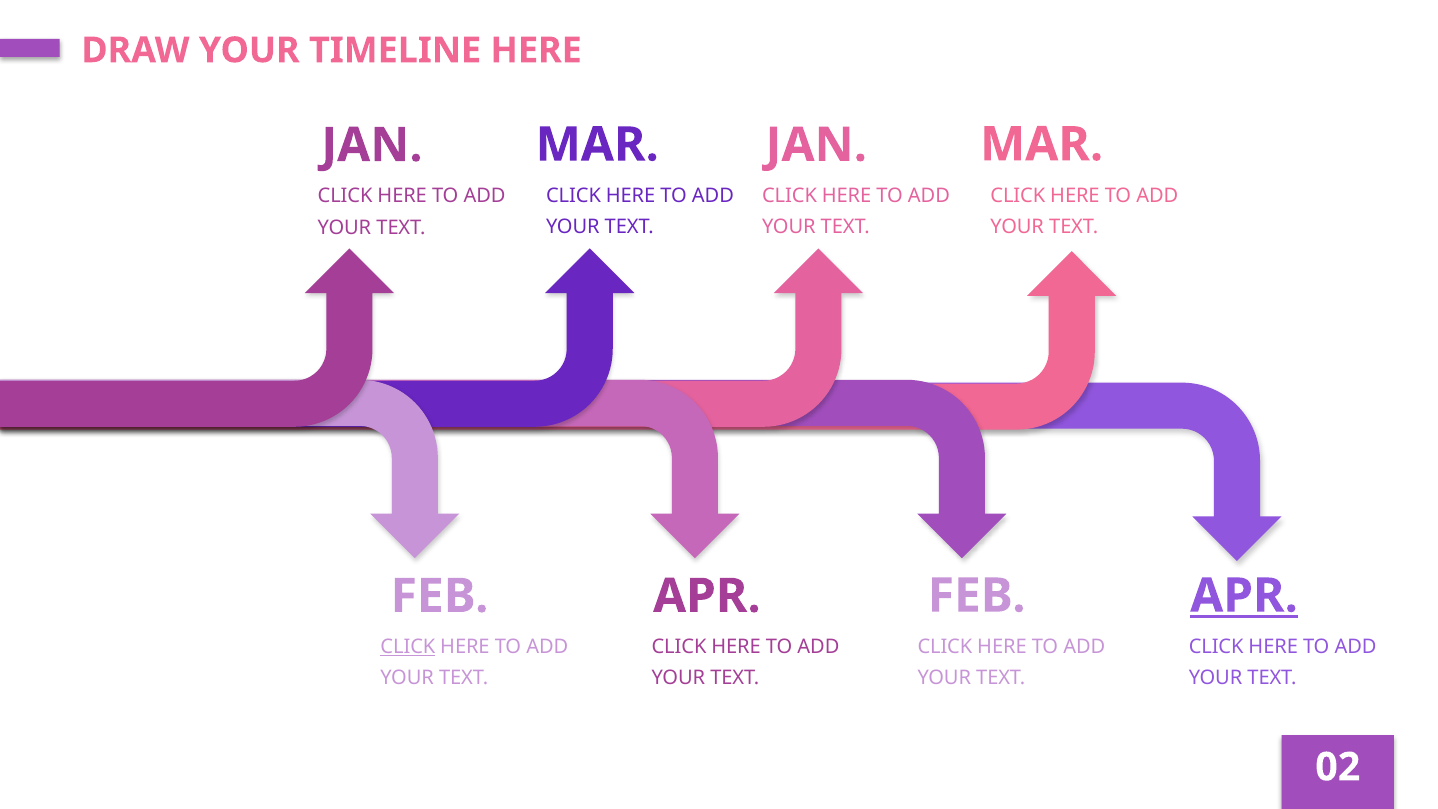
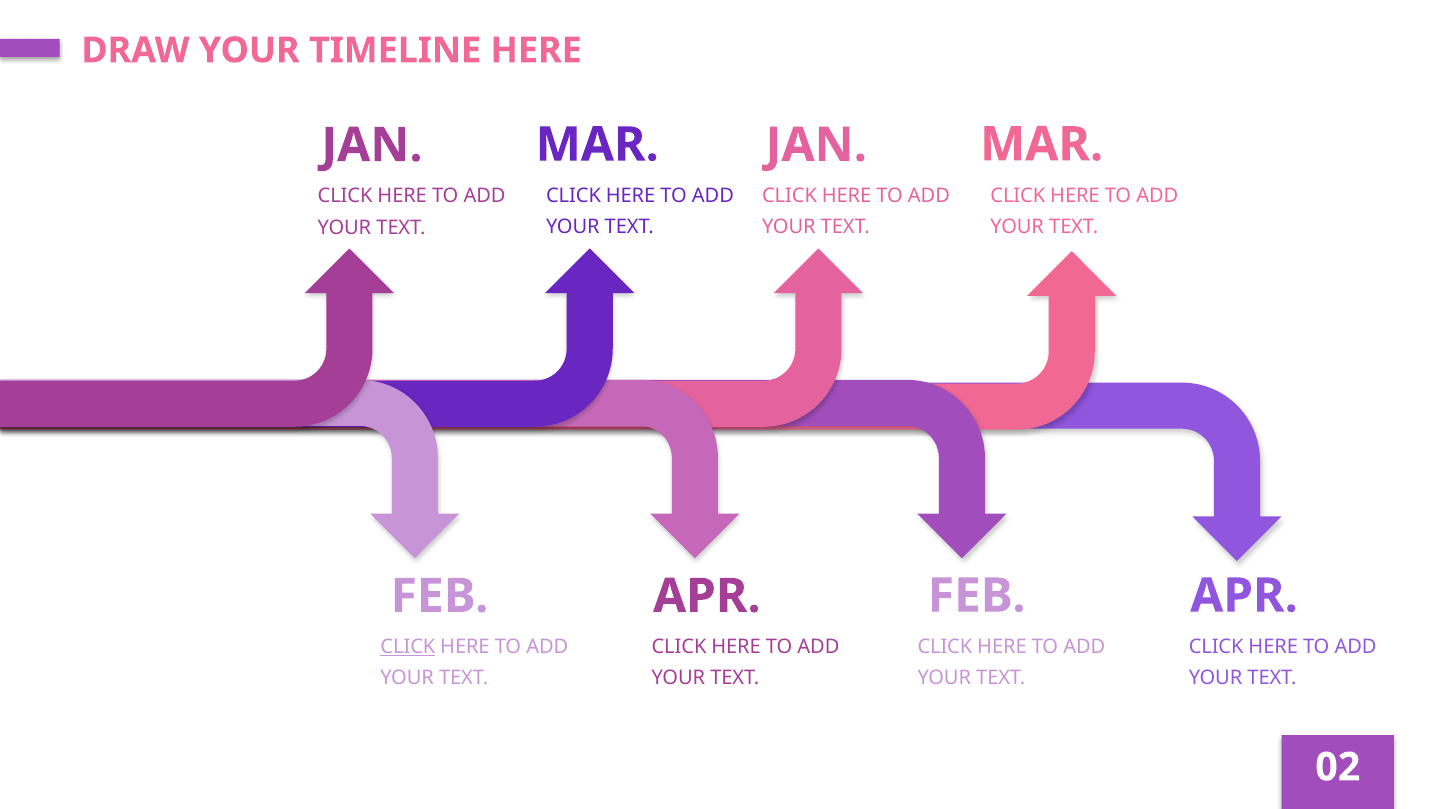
APR underline: present -> none (1244, 596)
